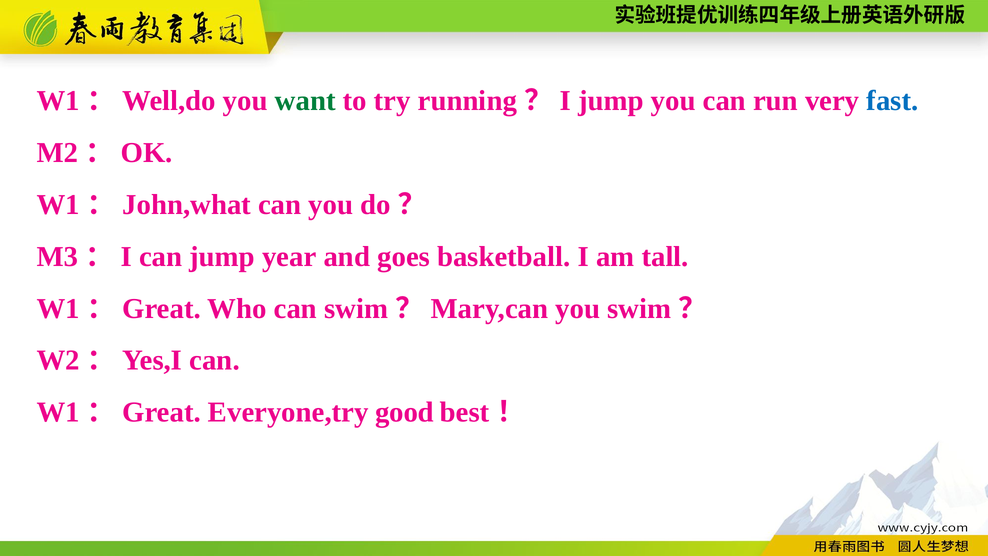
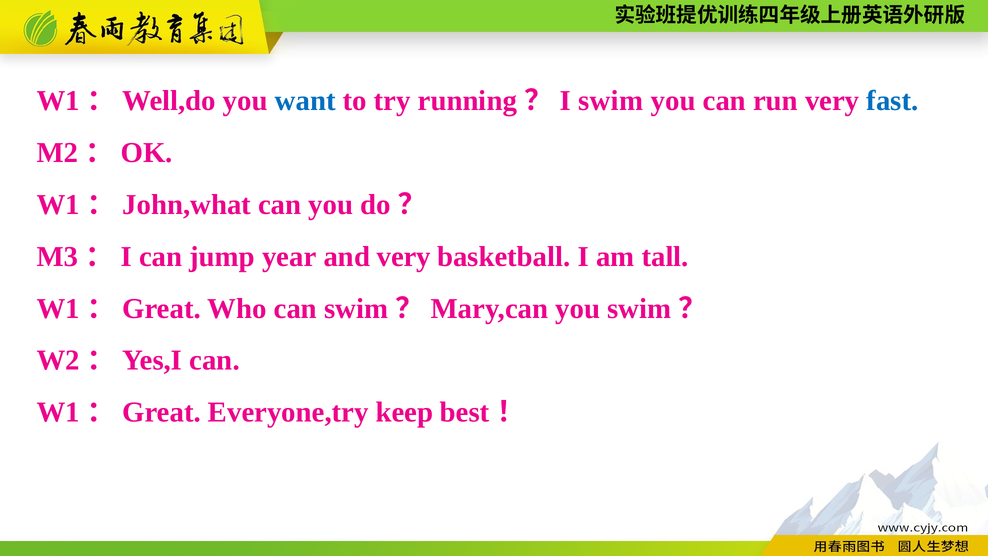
want colour: green -> blue (305, 101)
I jump: jump -> swim (611, 101)
and goes: goes -> very (404, 257)
good: good -> keep (404, 412)
